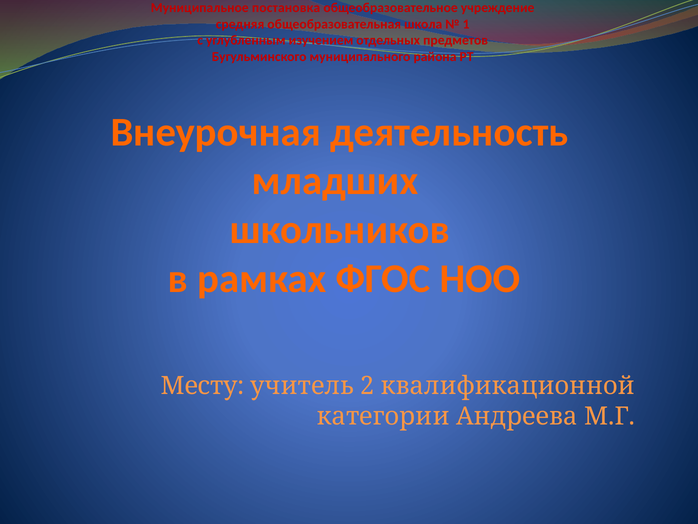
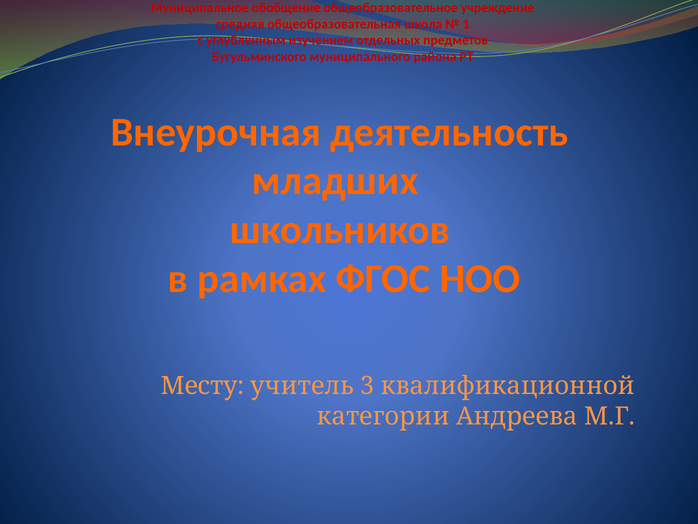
постановка: постановка -> обобщение (286, 8)
2: 2 -> 3 (367, 386)
